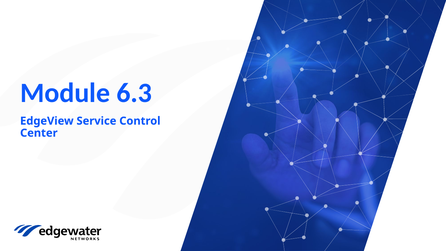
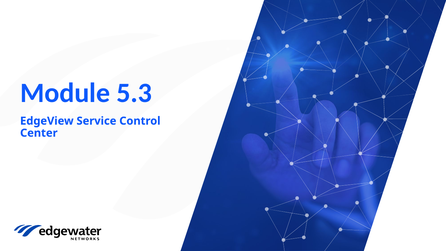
6.3: 6.3 -> 5.3 (134, 93)
